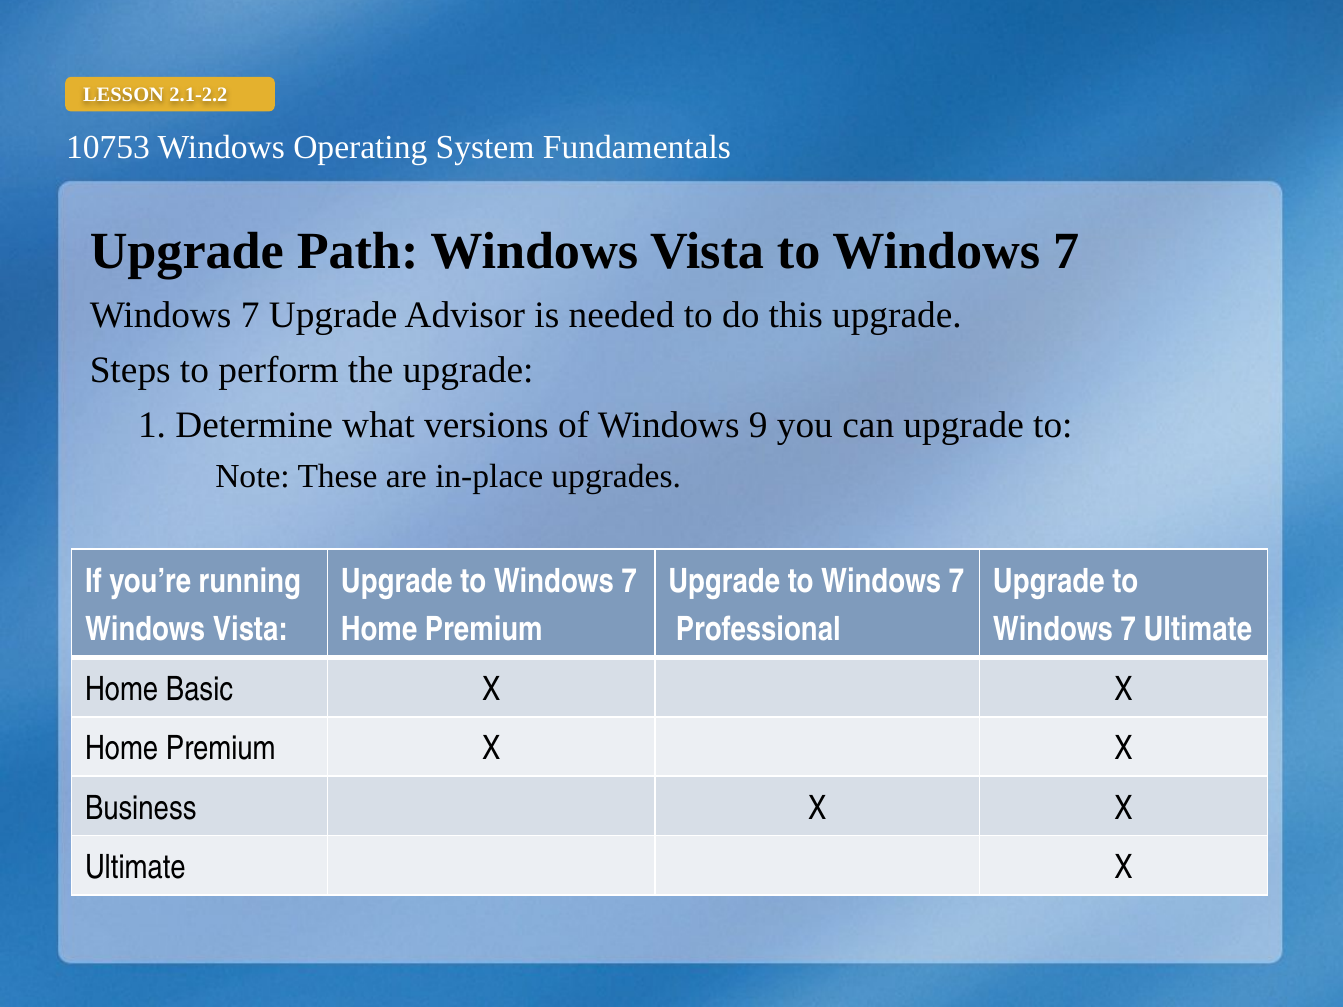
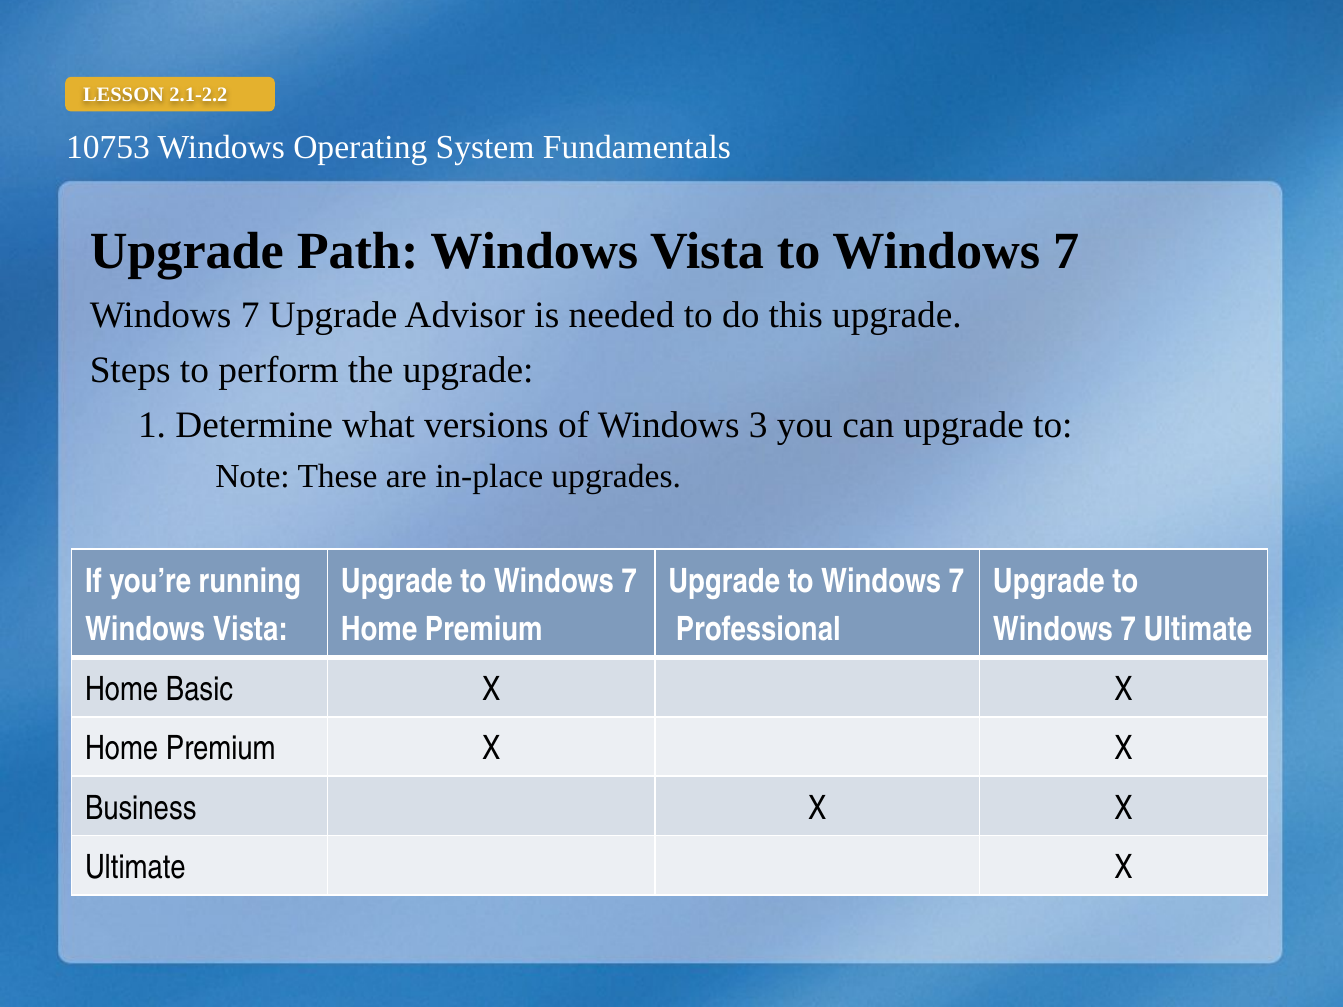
9: 9 -> 3 (758, 425)
